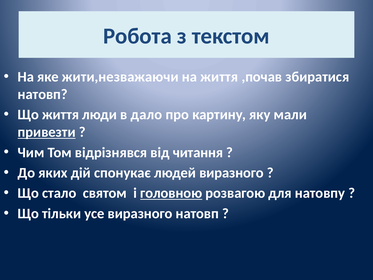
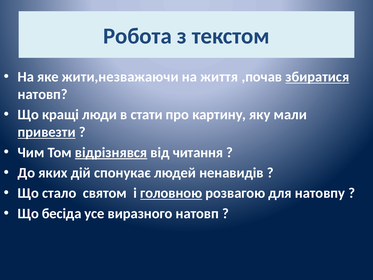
збиратися underline: none -> present (317, 77)
Що життя: життя -> кращі (61, 115)
дало: дало -> стати (147, 115)
відрізнявся underline: none -> present (111, 152)
людей виразного: виразного -> ненавидів (231, 173)
тільки: тільки -> бесіда (62, 213)
